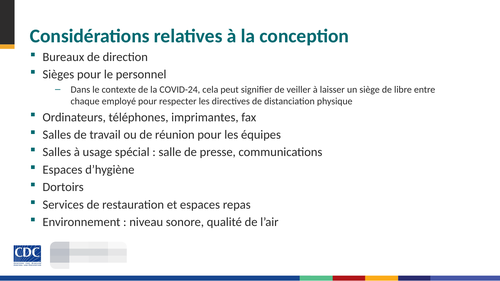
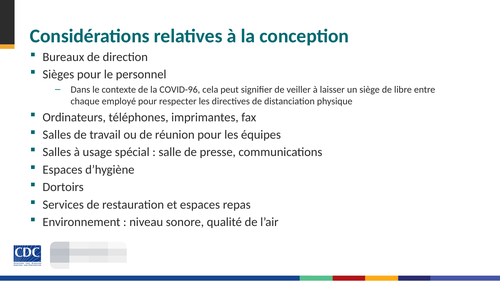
COVID-24: COVID-24 -> COVID-96 (180, 90)
